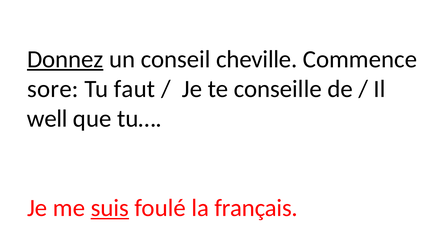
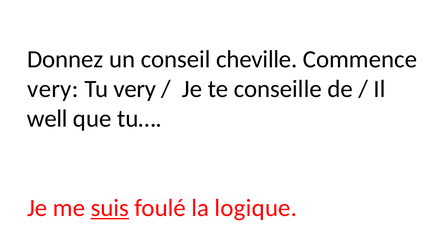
Donnez underline: present -> none (65, 59)
sore: sore -> very (53, 89)
Tu faut: faut -> very (135, 89)
français: français -> logique (256, 209)
